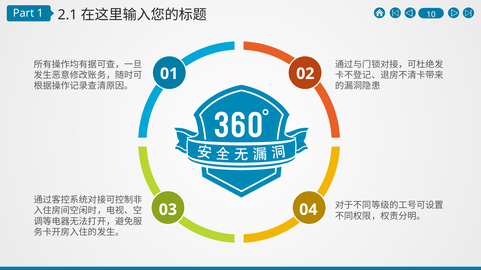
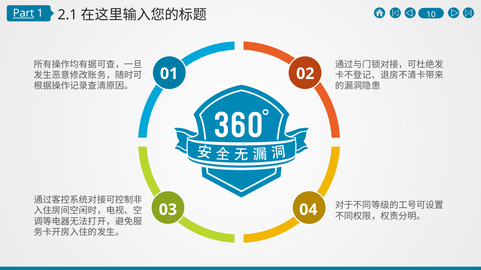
Part underline: none -> present (24, 13)
